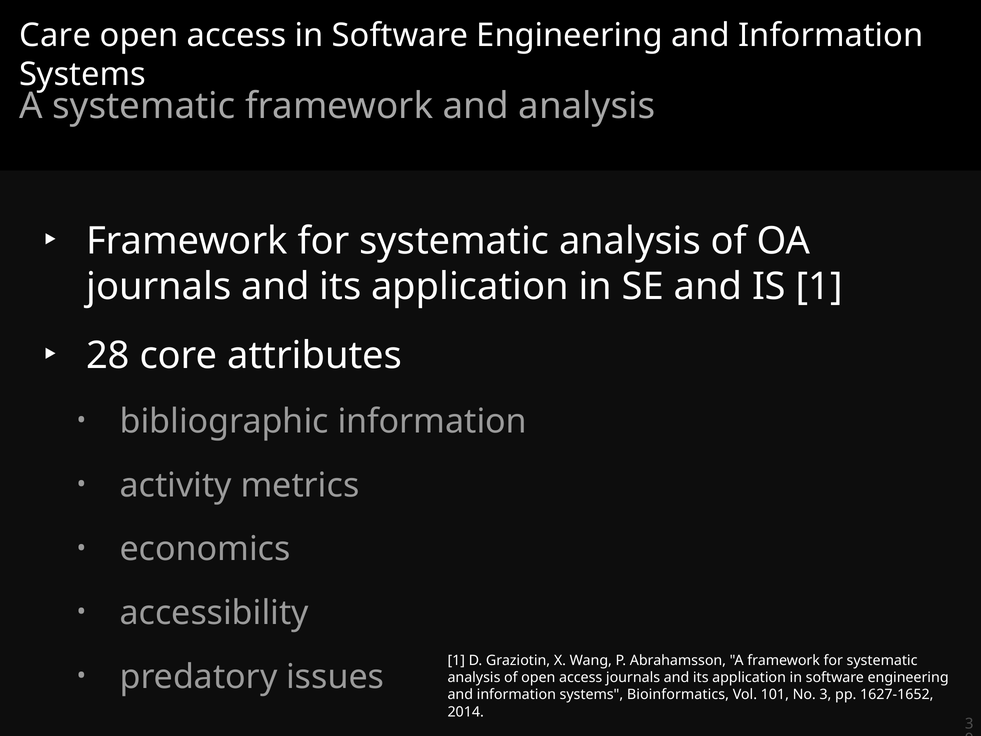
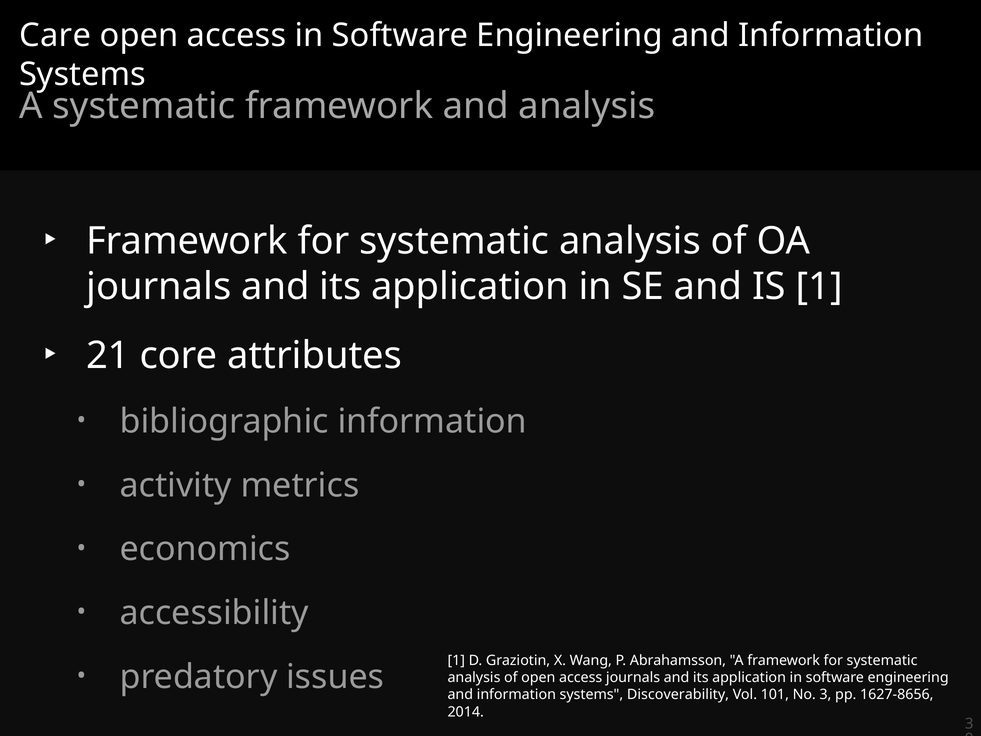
28: 28 -> 21 (108, 355)
Bioinformatics: Bioinformatics -> Discoverability (678, 694)
1627-1652: 1627-1652 -> 1627-8656 (897, 694)
